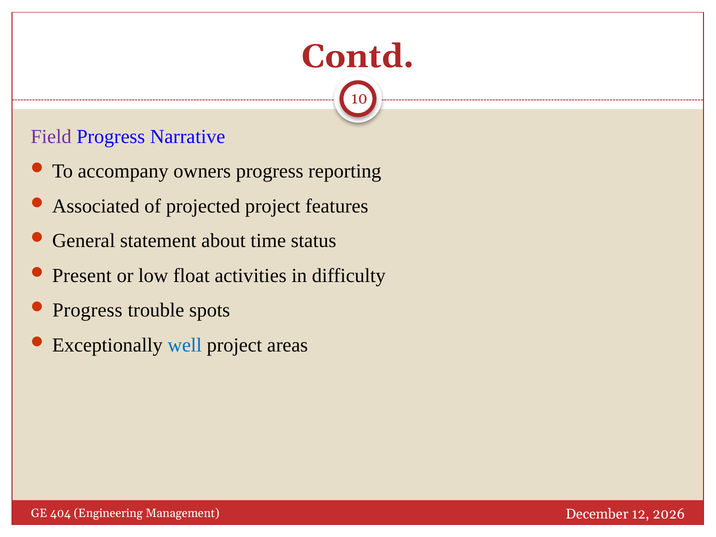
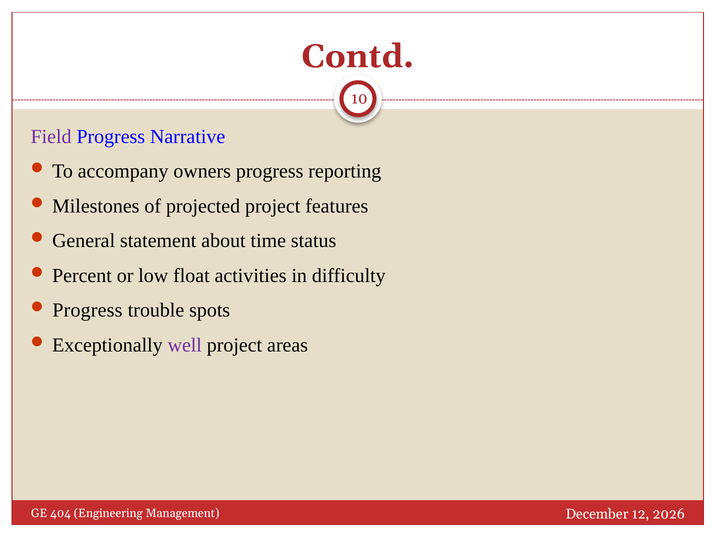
Associated: Associated -> Milestones (96, 206)
Present: Present -> Percent (82, 276)
well colour: blue -> purple (185, 345)
